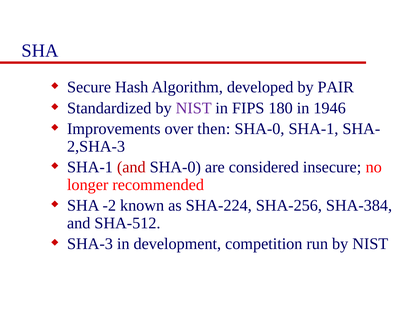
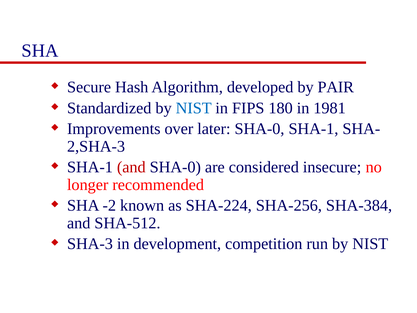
NIST colour: purple -> blue (194, 108)
1946: 1946 -> 1981 (330, 108)
then: then -> later (214, 129)
